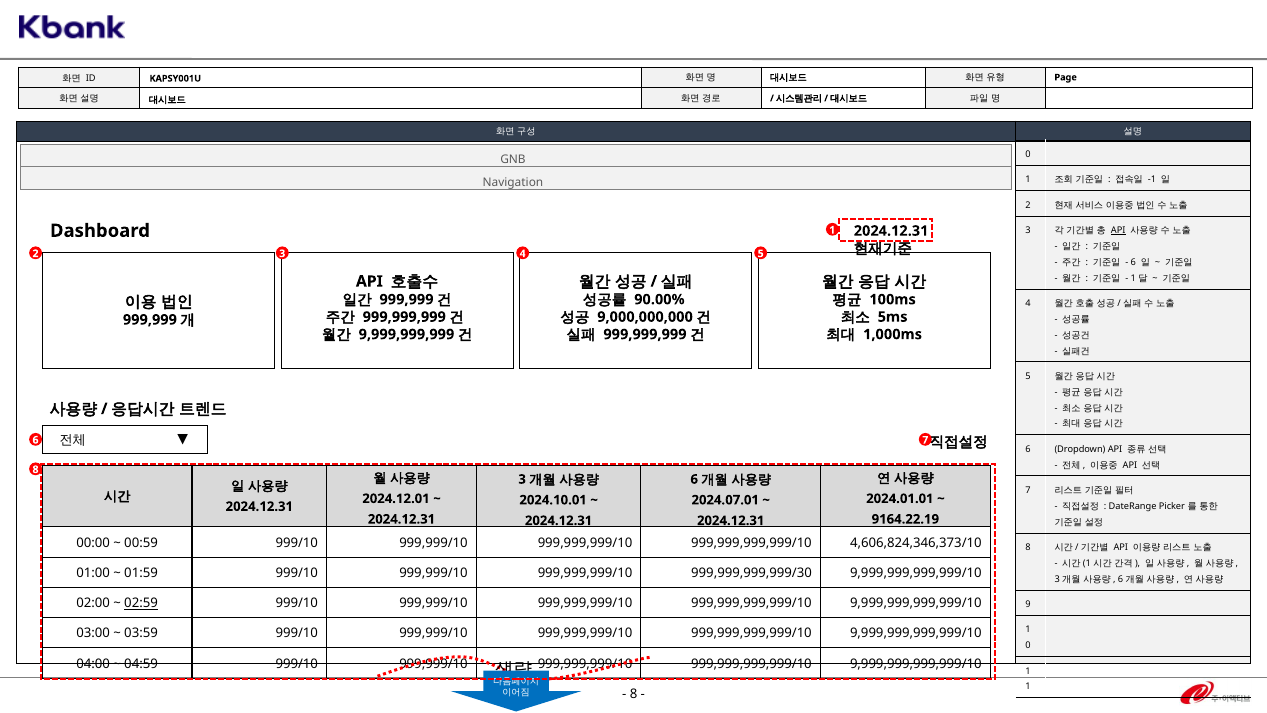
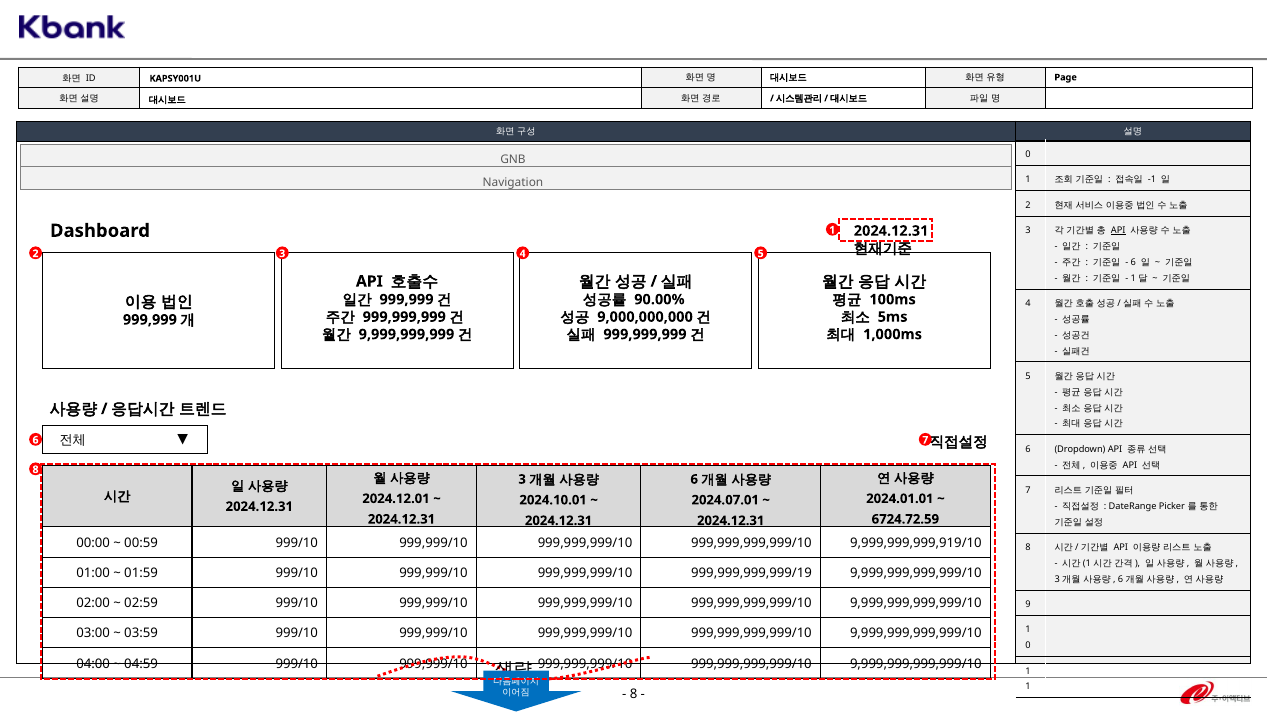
9164.22.19: 9164.22.19 -> 6724.72.59 (905, 519)
4,606,824,346,373/10: 4,606,824,346,373/10 -> 9,999,999,999,919/10 (916, 543)
999,999,999,999/30: 999,999,999,999/30 -> 999,999,999,999/19 (752, 573)
02:59 underline: present -> none (141, 603)
